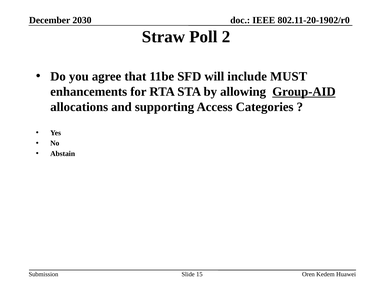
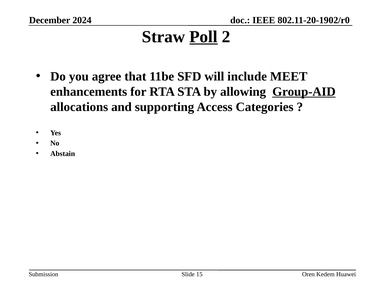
2030: 2030 -> 2024 (82, 20)
Poll underline: none -> present (204, 37)
MUST: MUST -> MEET (289, 76)
